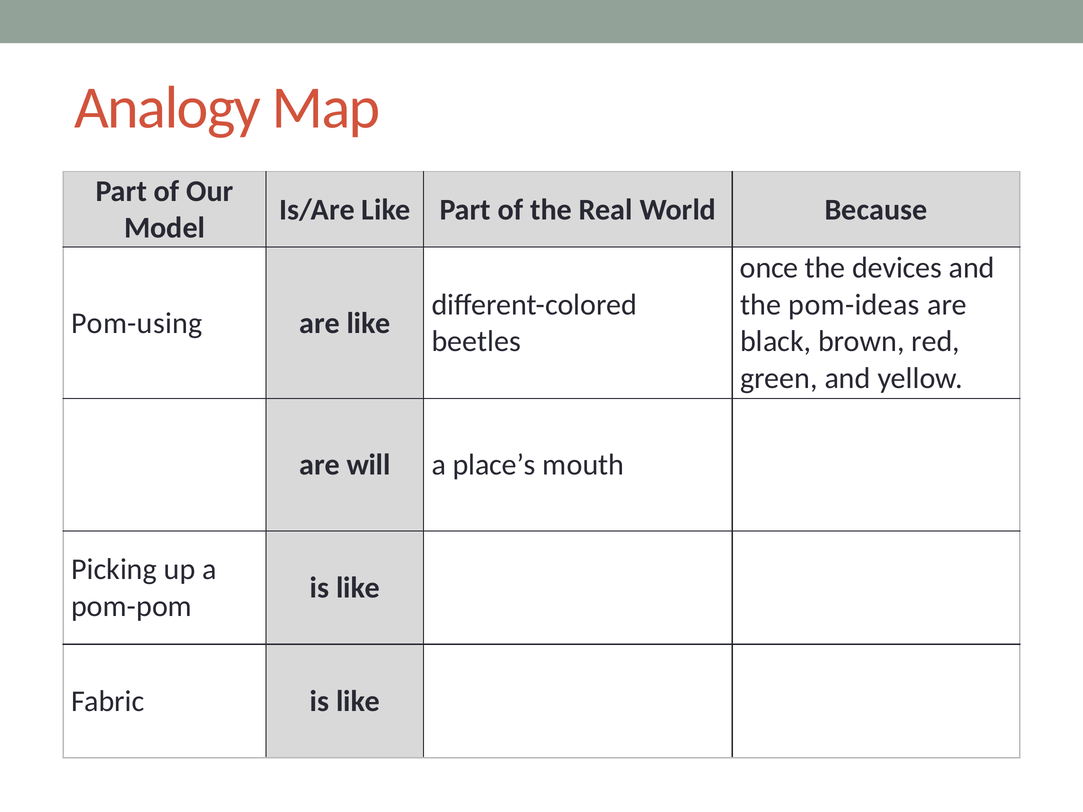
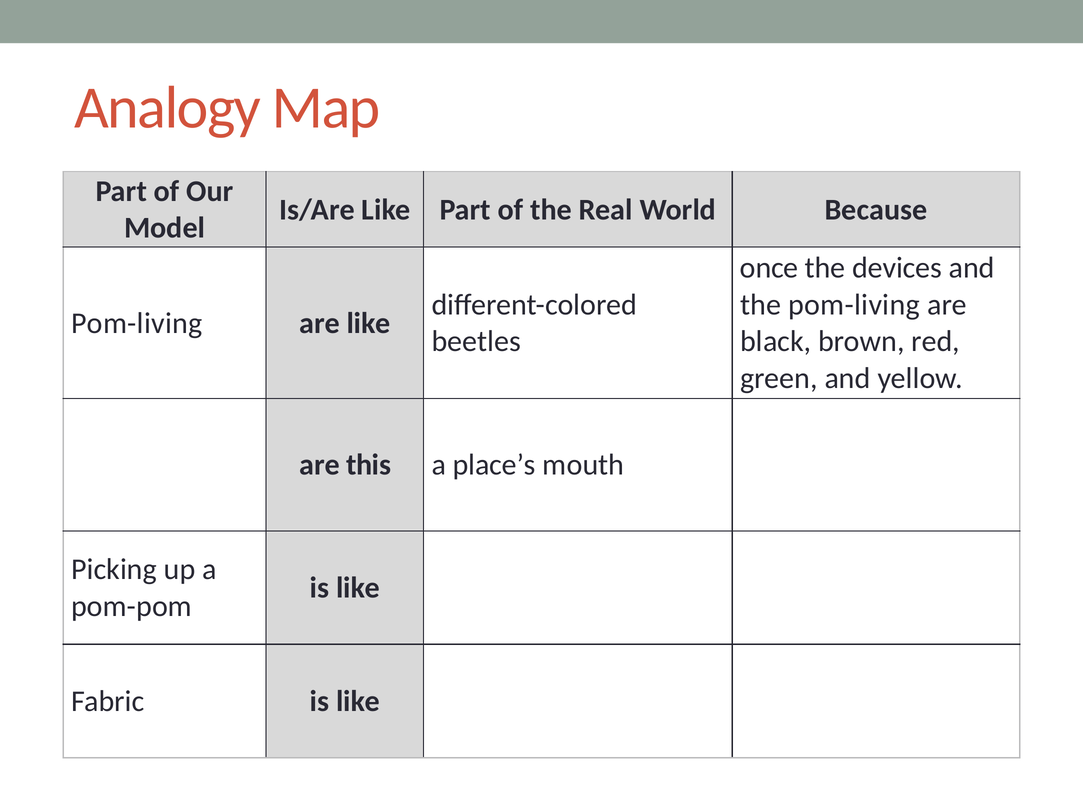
the pom-ideas: pom-ideas -> pom-living (854, 305)
Pom-using: Pom-using -> Pom-living (137, 323)
will: will -> this (369, 465)
